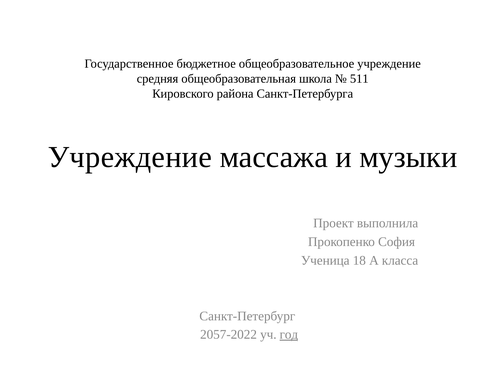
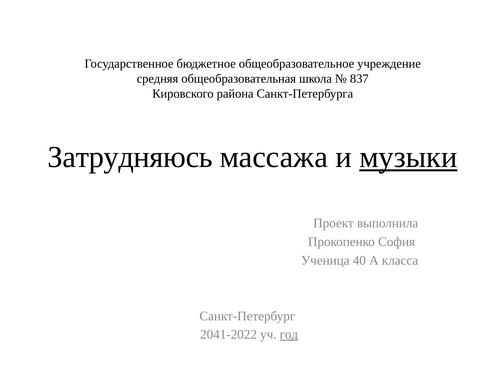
511: 511 -> 837 (359, 78)
Учреждение: Учреждение -> Затрудняюсь (130, 157)
музыки underline: none -> present (408, 157)
18: 18 -> 40 (359, 260)
2057-2022: 2057-2022 -> 2041-2022 (229, 334)
